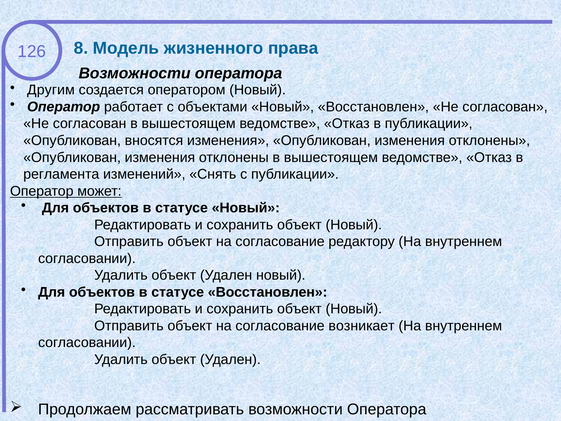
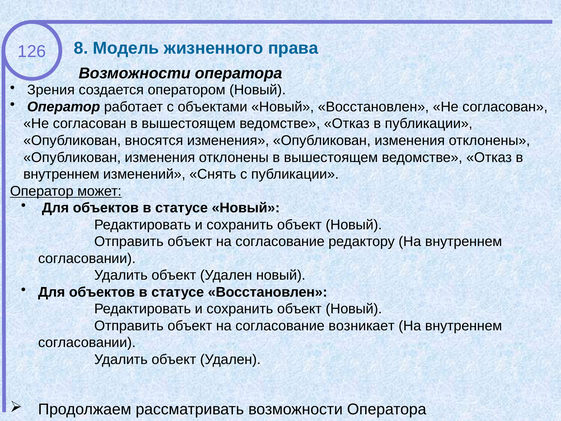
Другим: Другим -> Зрения (51, 90)
регламента: регламента -> внутреннем (61, 174)
